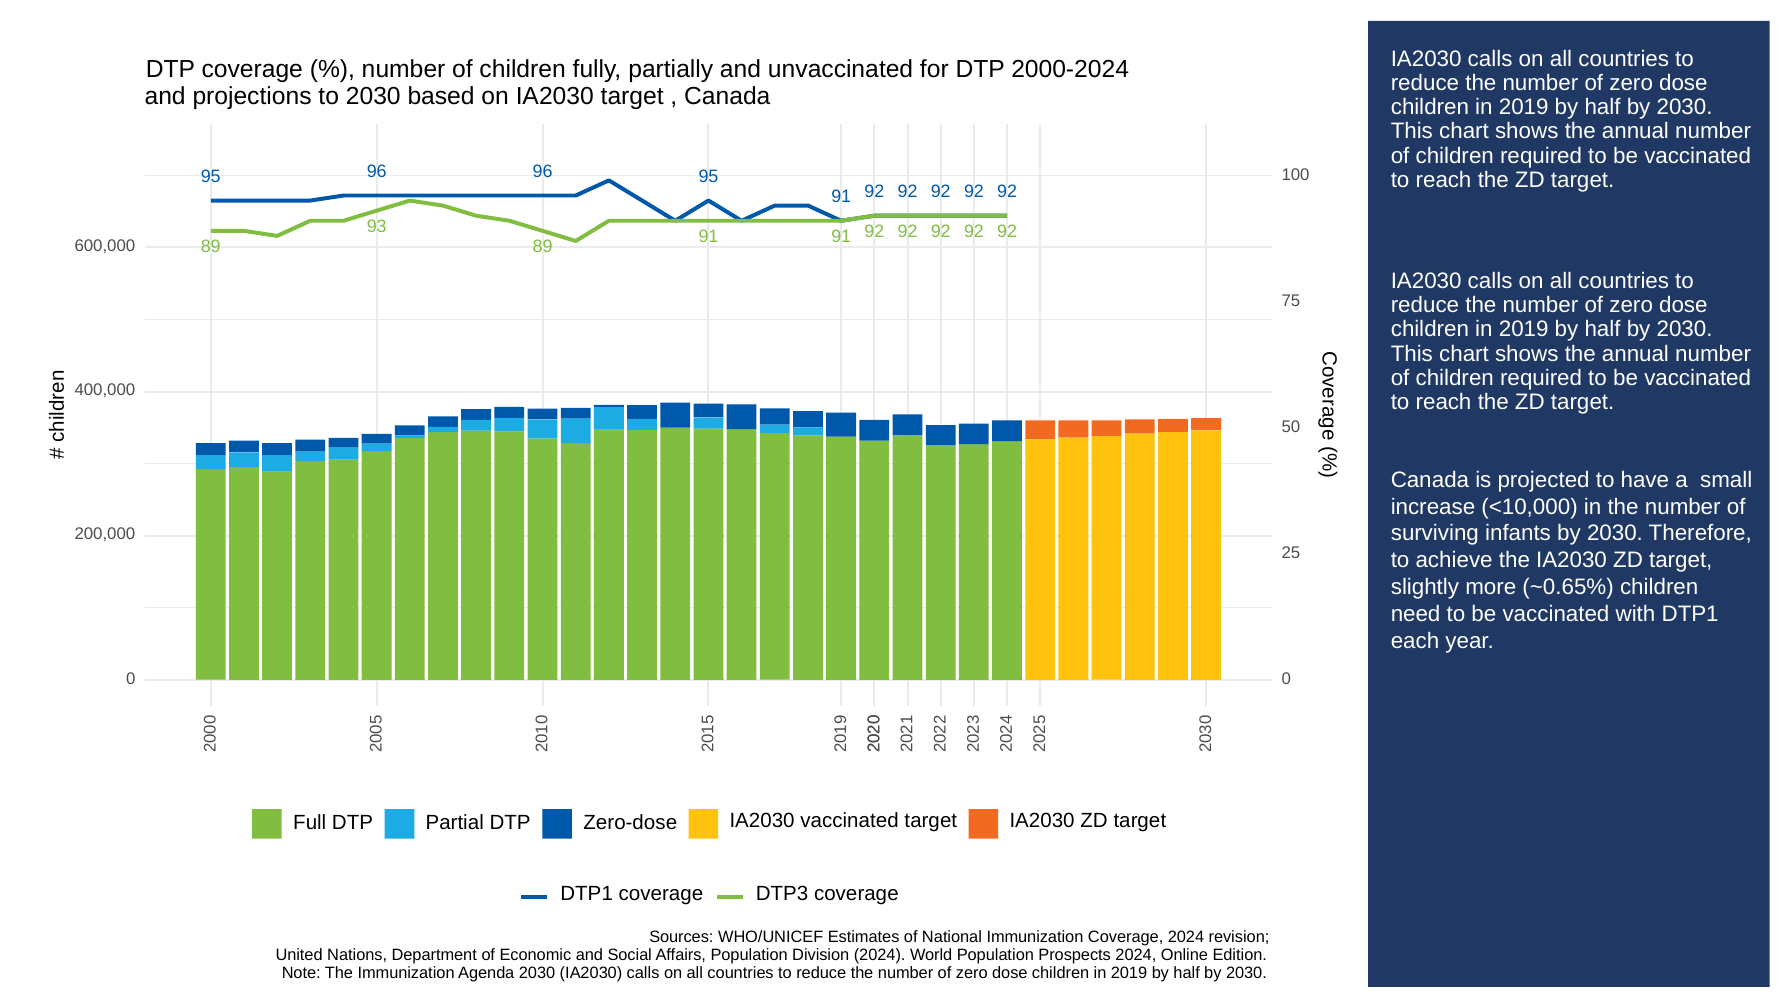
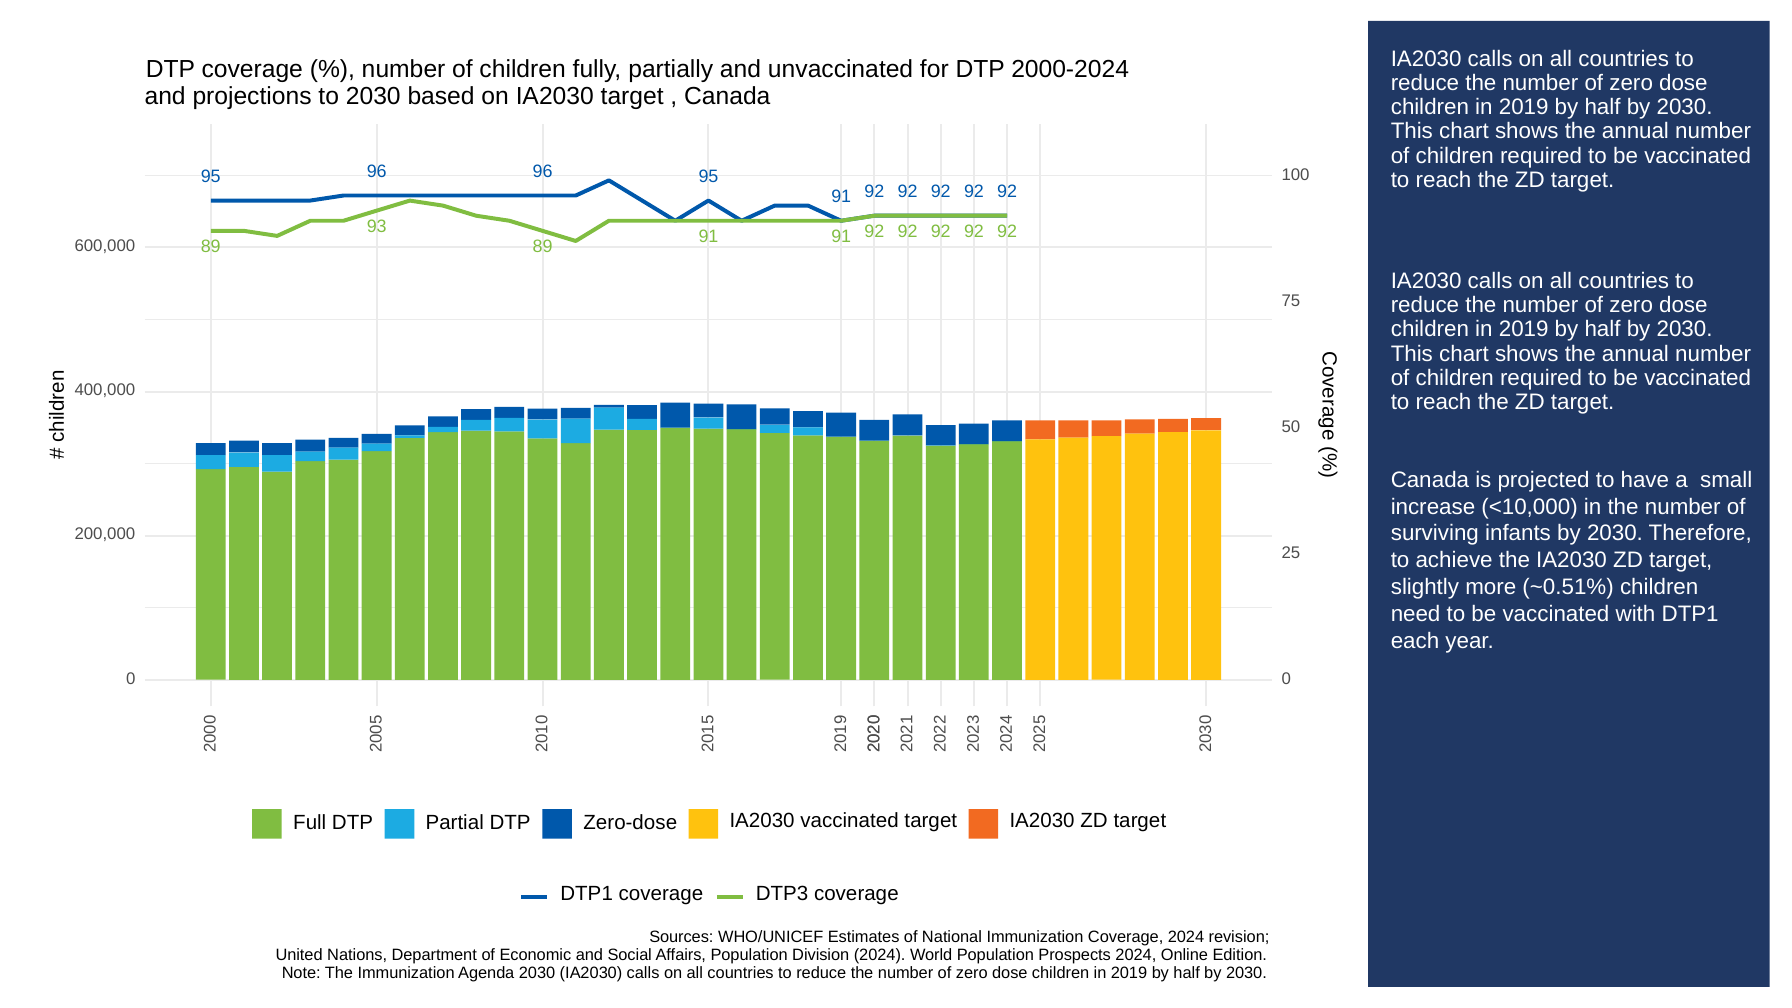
~0.65%: ~0.65% -> ~0.51% (1568, 587)
